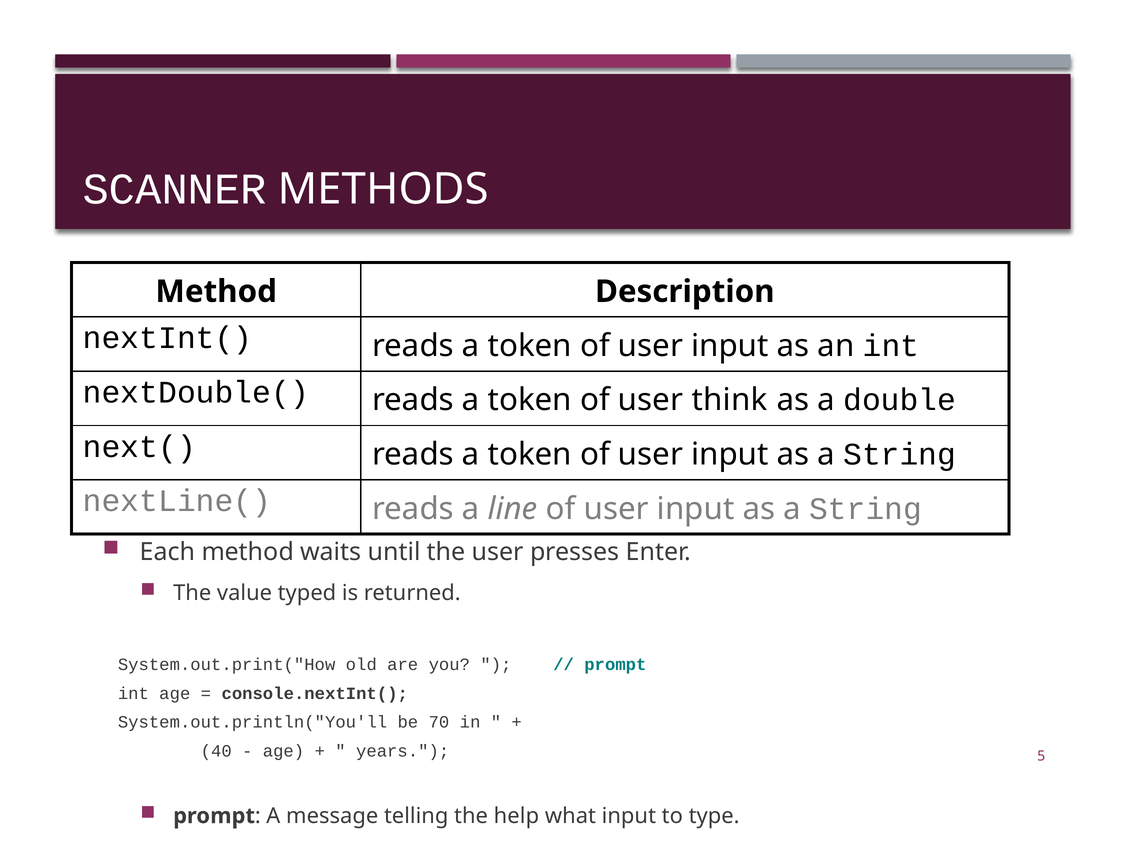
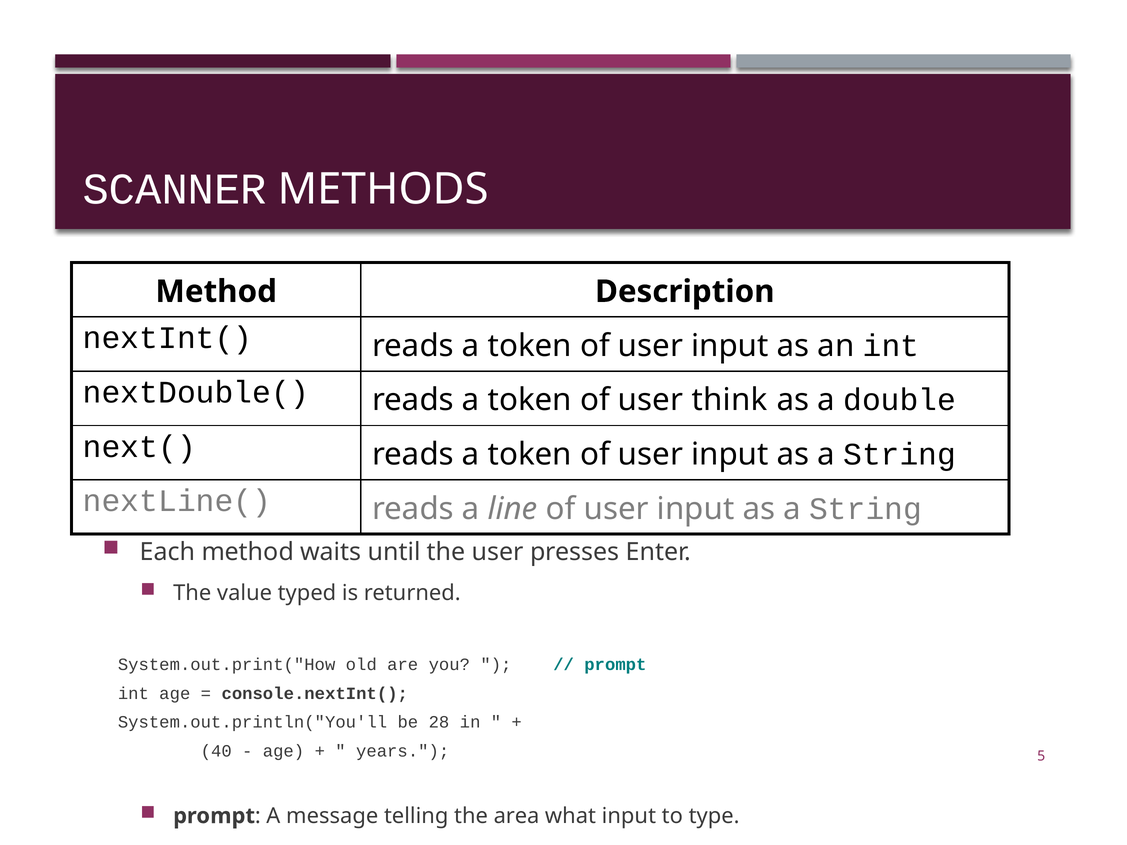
70: 70 -> 28 (439, 722)
help: help -> area (516, 816)
